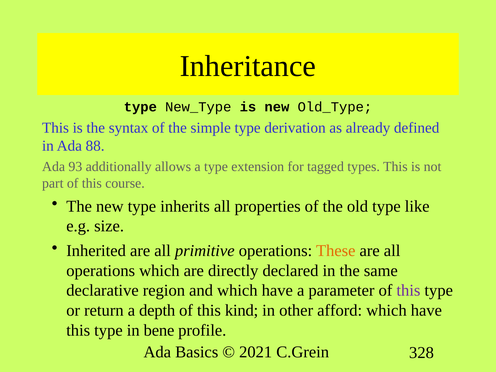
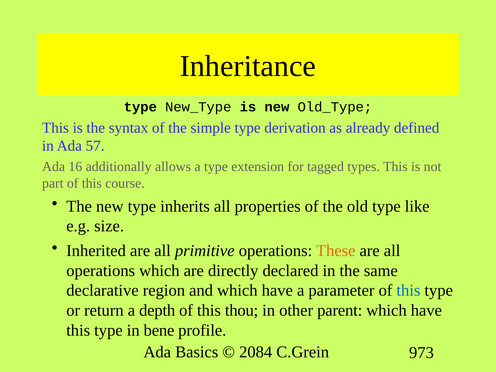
88: 88 -> 57 (95, 146)
93: 93 -> 16 (75, 167)
this colour: purple -> blue (408, 291)
kind: kind -> thou (242, 310)
afford: afford -> parent (340, 310)
2021: 2021 -> 2084 (256, 352)
328: 328 -> 973 (421, 353)
